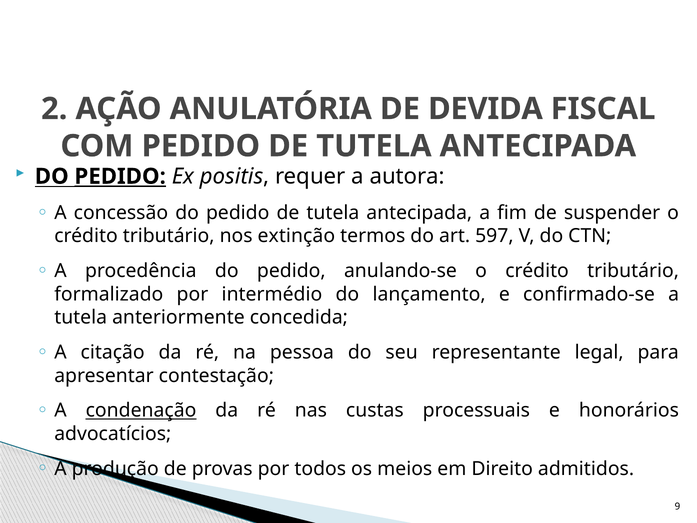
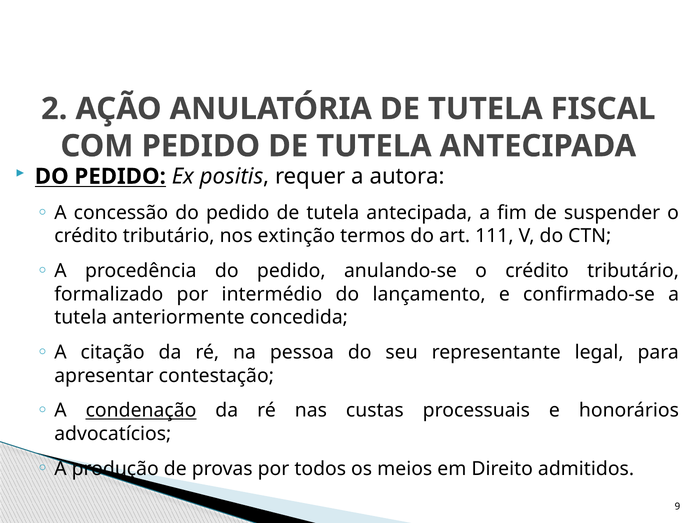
ANULATÓRIA DE DEVIDA: DEVIDA -> TUTELA (485, 109)
PEDIDO underline: present -> none (120, 176)
597: 597 -> 111 (494, 236)
